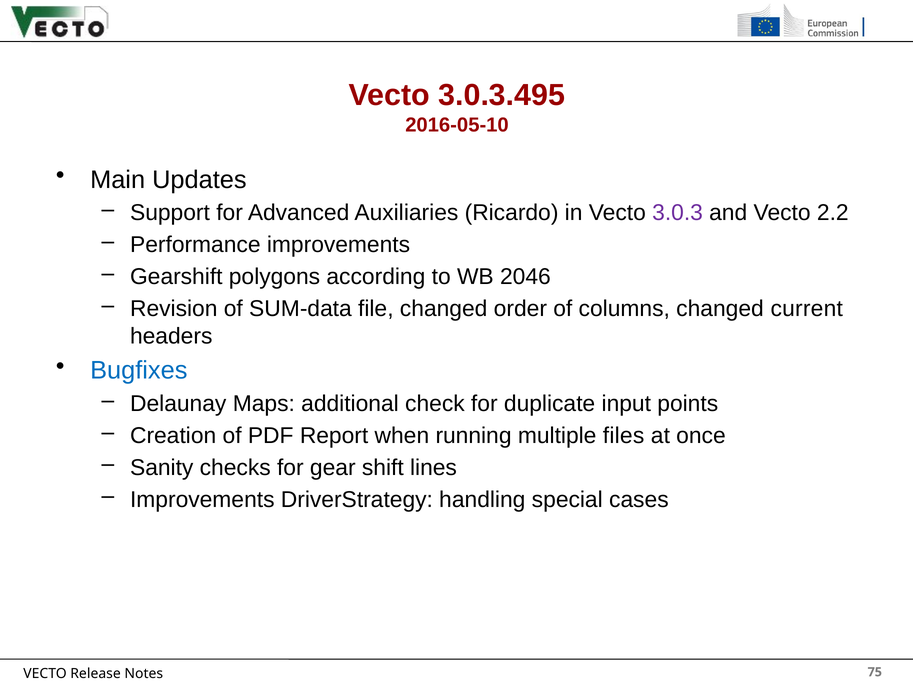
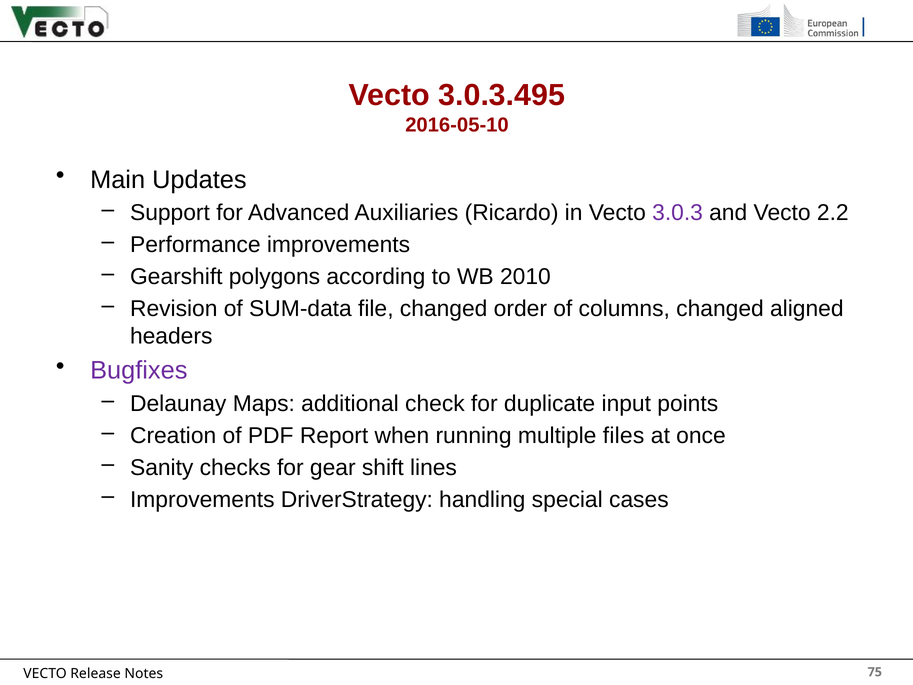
2046: 2046 -> 2010 (525, 277)
current: current -> aligned (807, 309)
Bugfixes colour: blue -> purple (139, 370)
